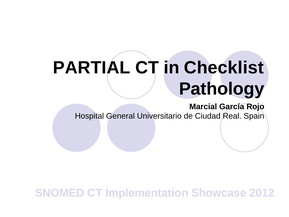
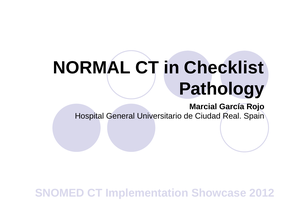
PARTIAL: PARTIAL -> NORMAL (92, 68)
